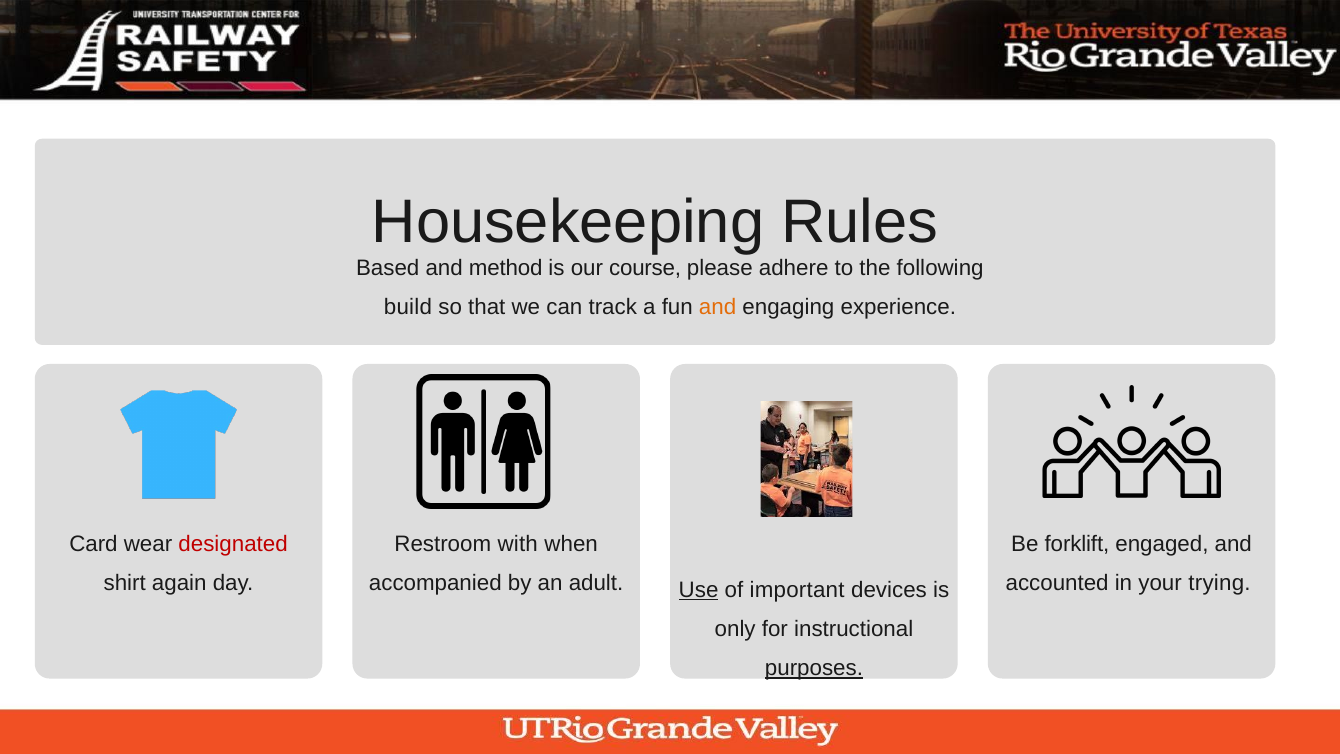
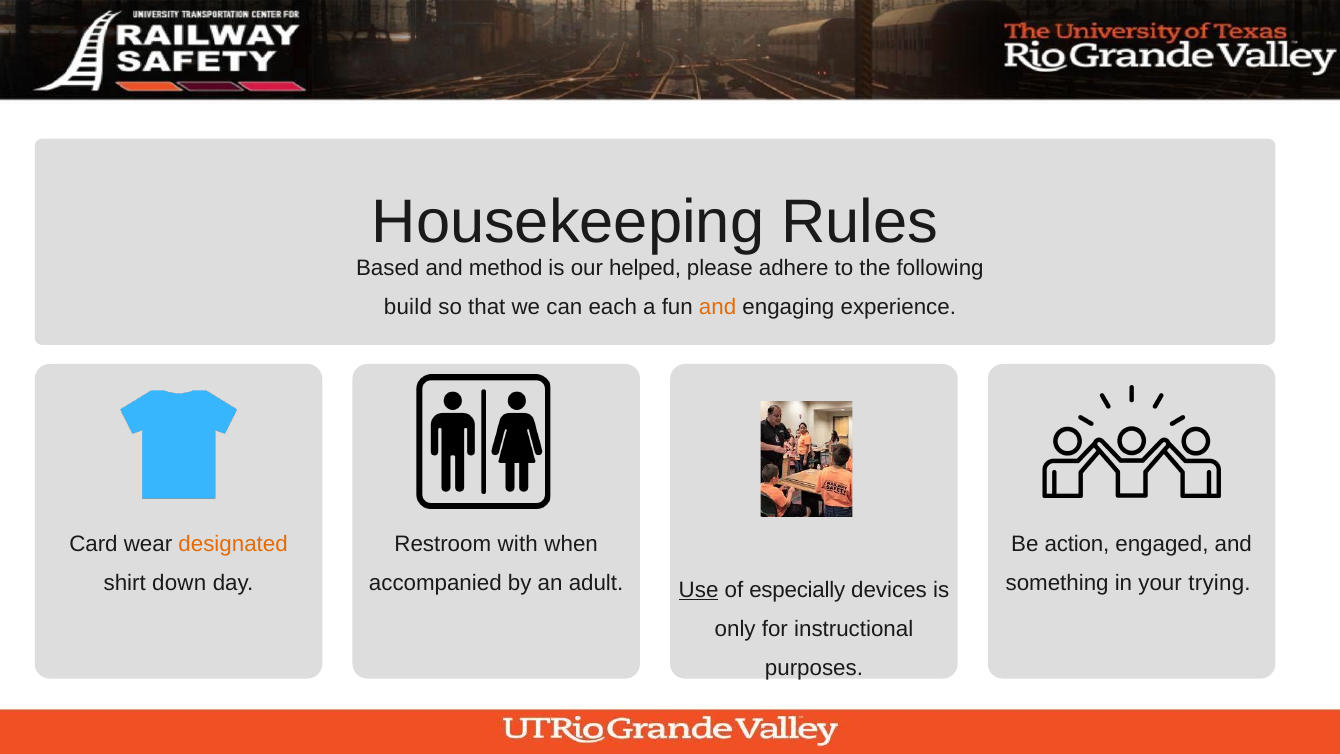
course: course -> helped (645, 268)
track: track -> each (613, 307)
designated colour: red -> orange (233, 544)
forklift: forklift -> action (1077, 544)
again: again -> down (179, 583)
important: important -> especially (797, 590)
accounted: accounted -> something (1057, 583)
purposes underline: present -> none (814, 668)
